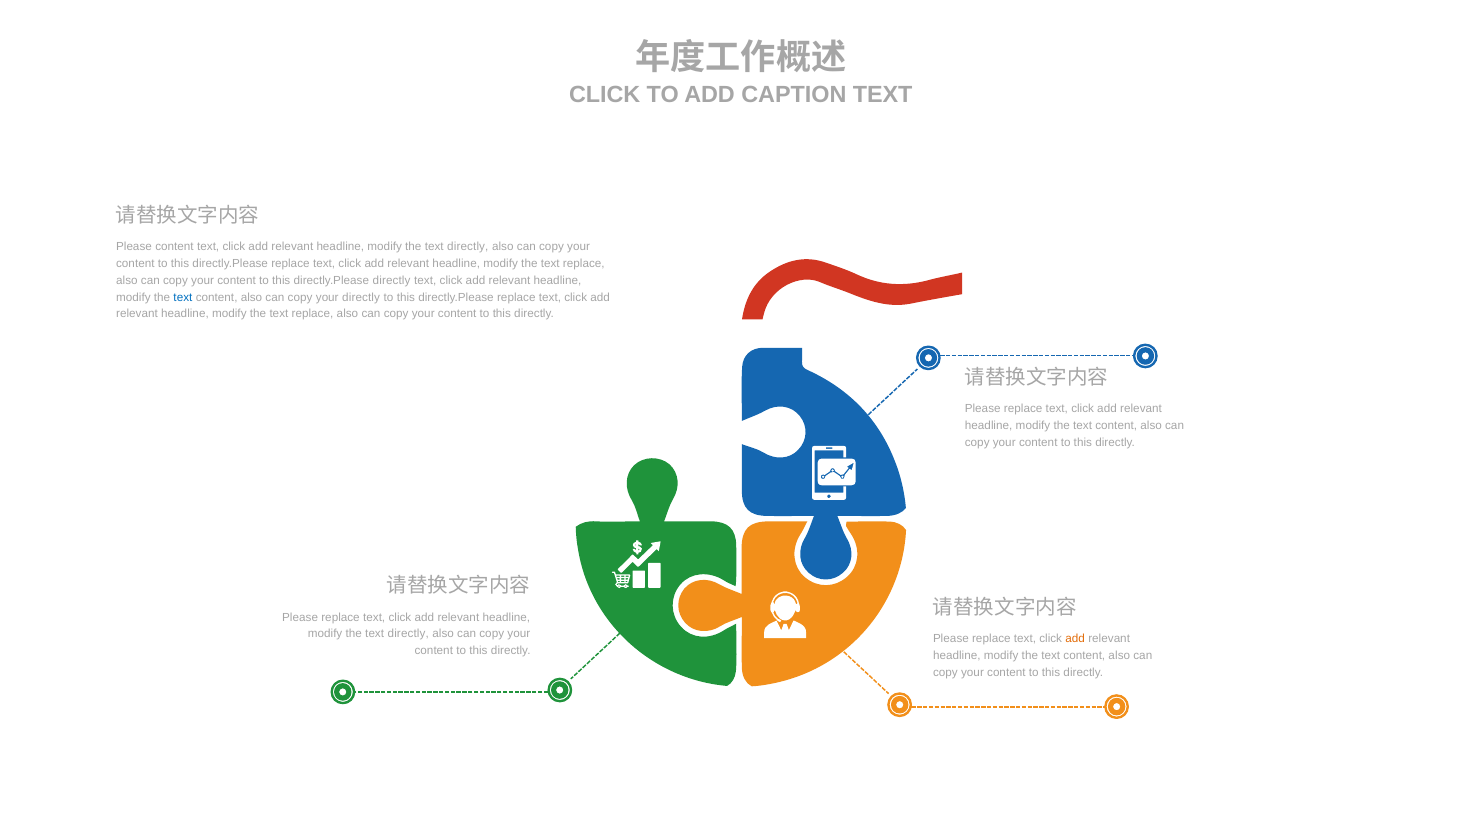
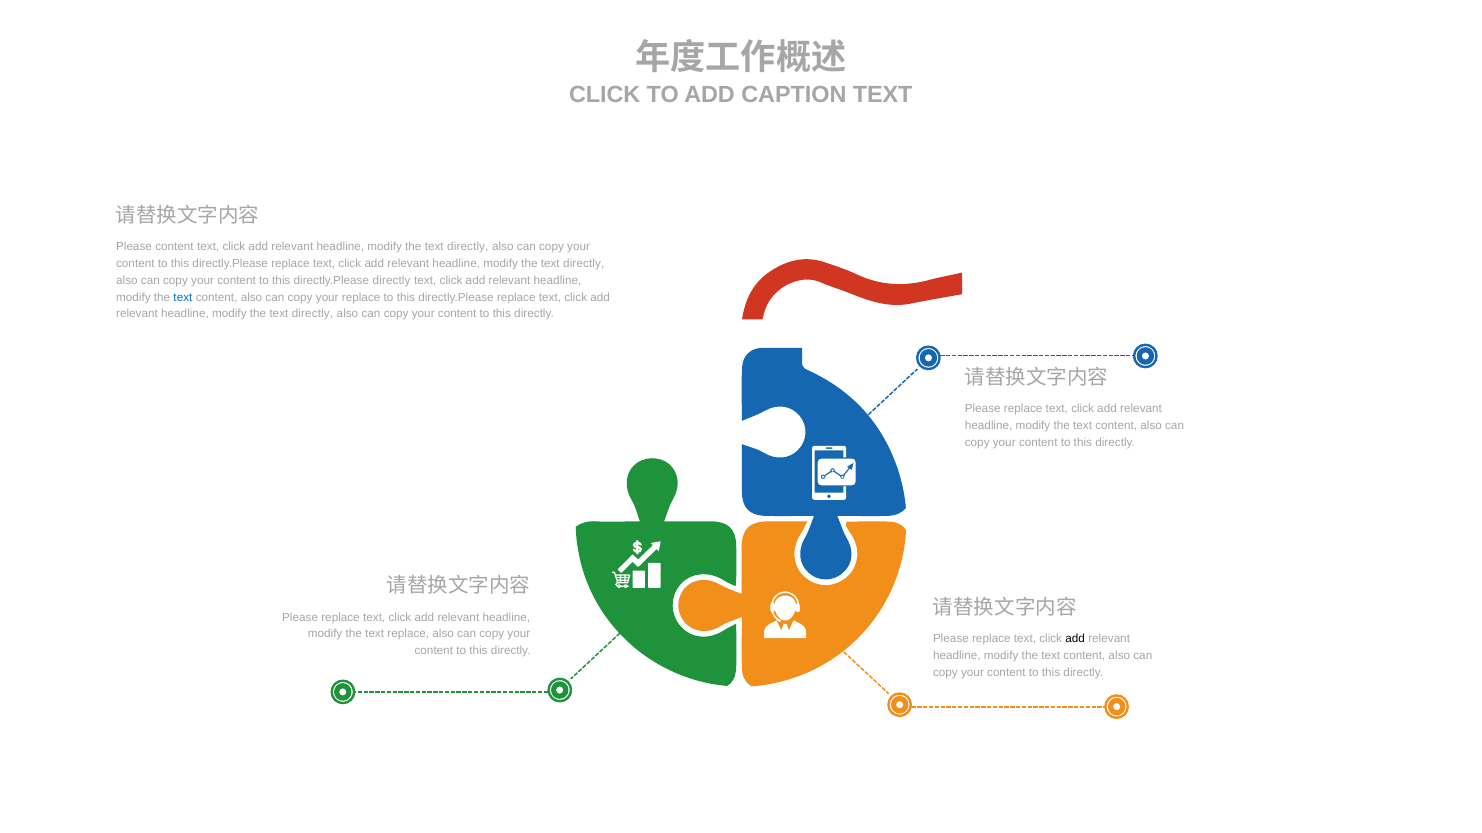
replace: replace -> directly (584, 264)
your directly: directly -> replace (361, 297)
replace: replace -> directly (312, 314)
directly: directly -> replace (408, 635)
add colour: orange -> black (1075, 639)
